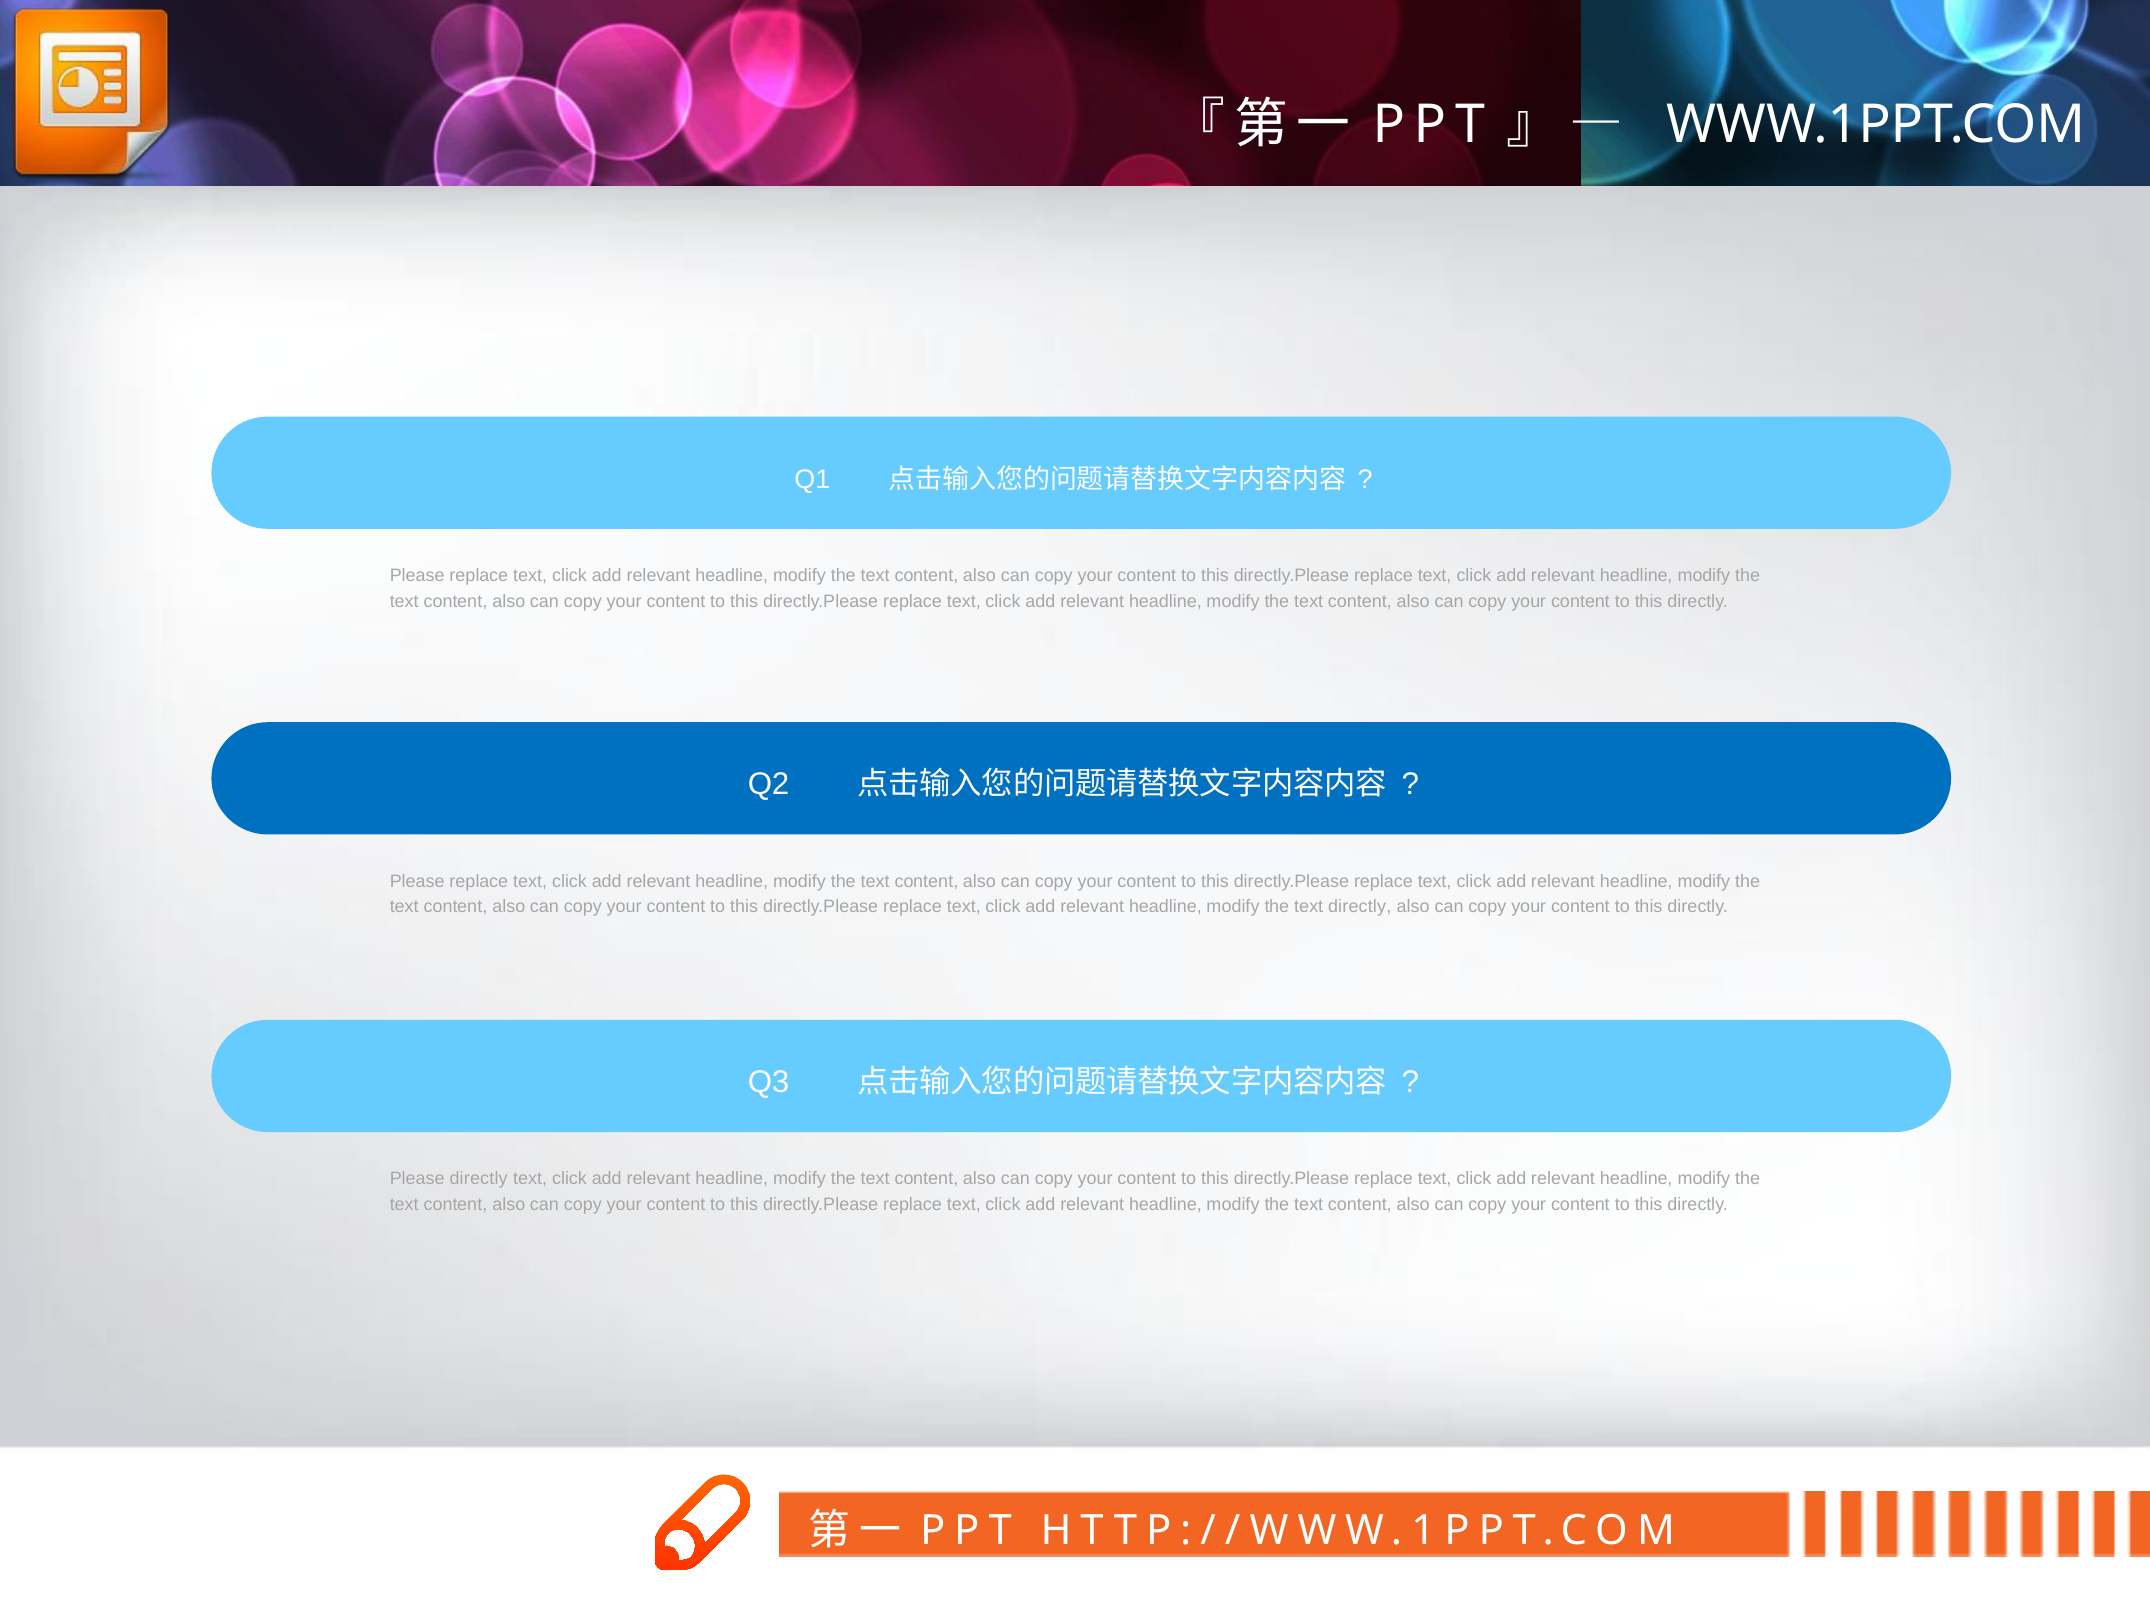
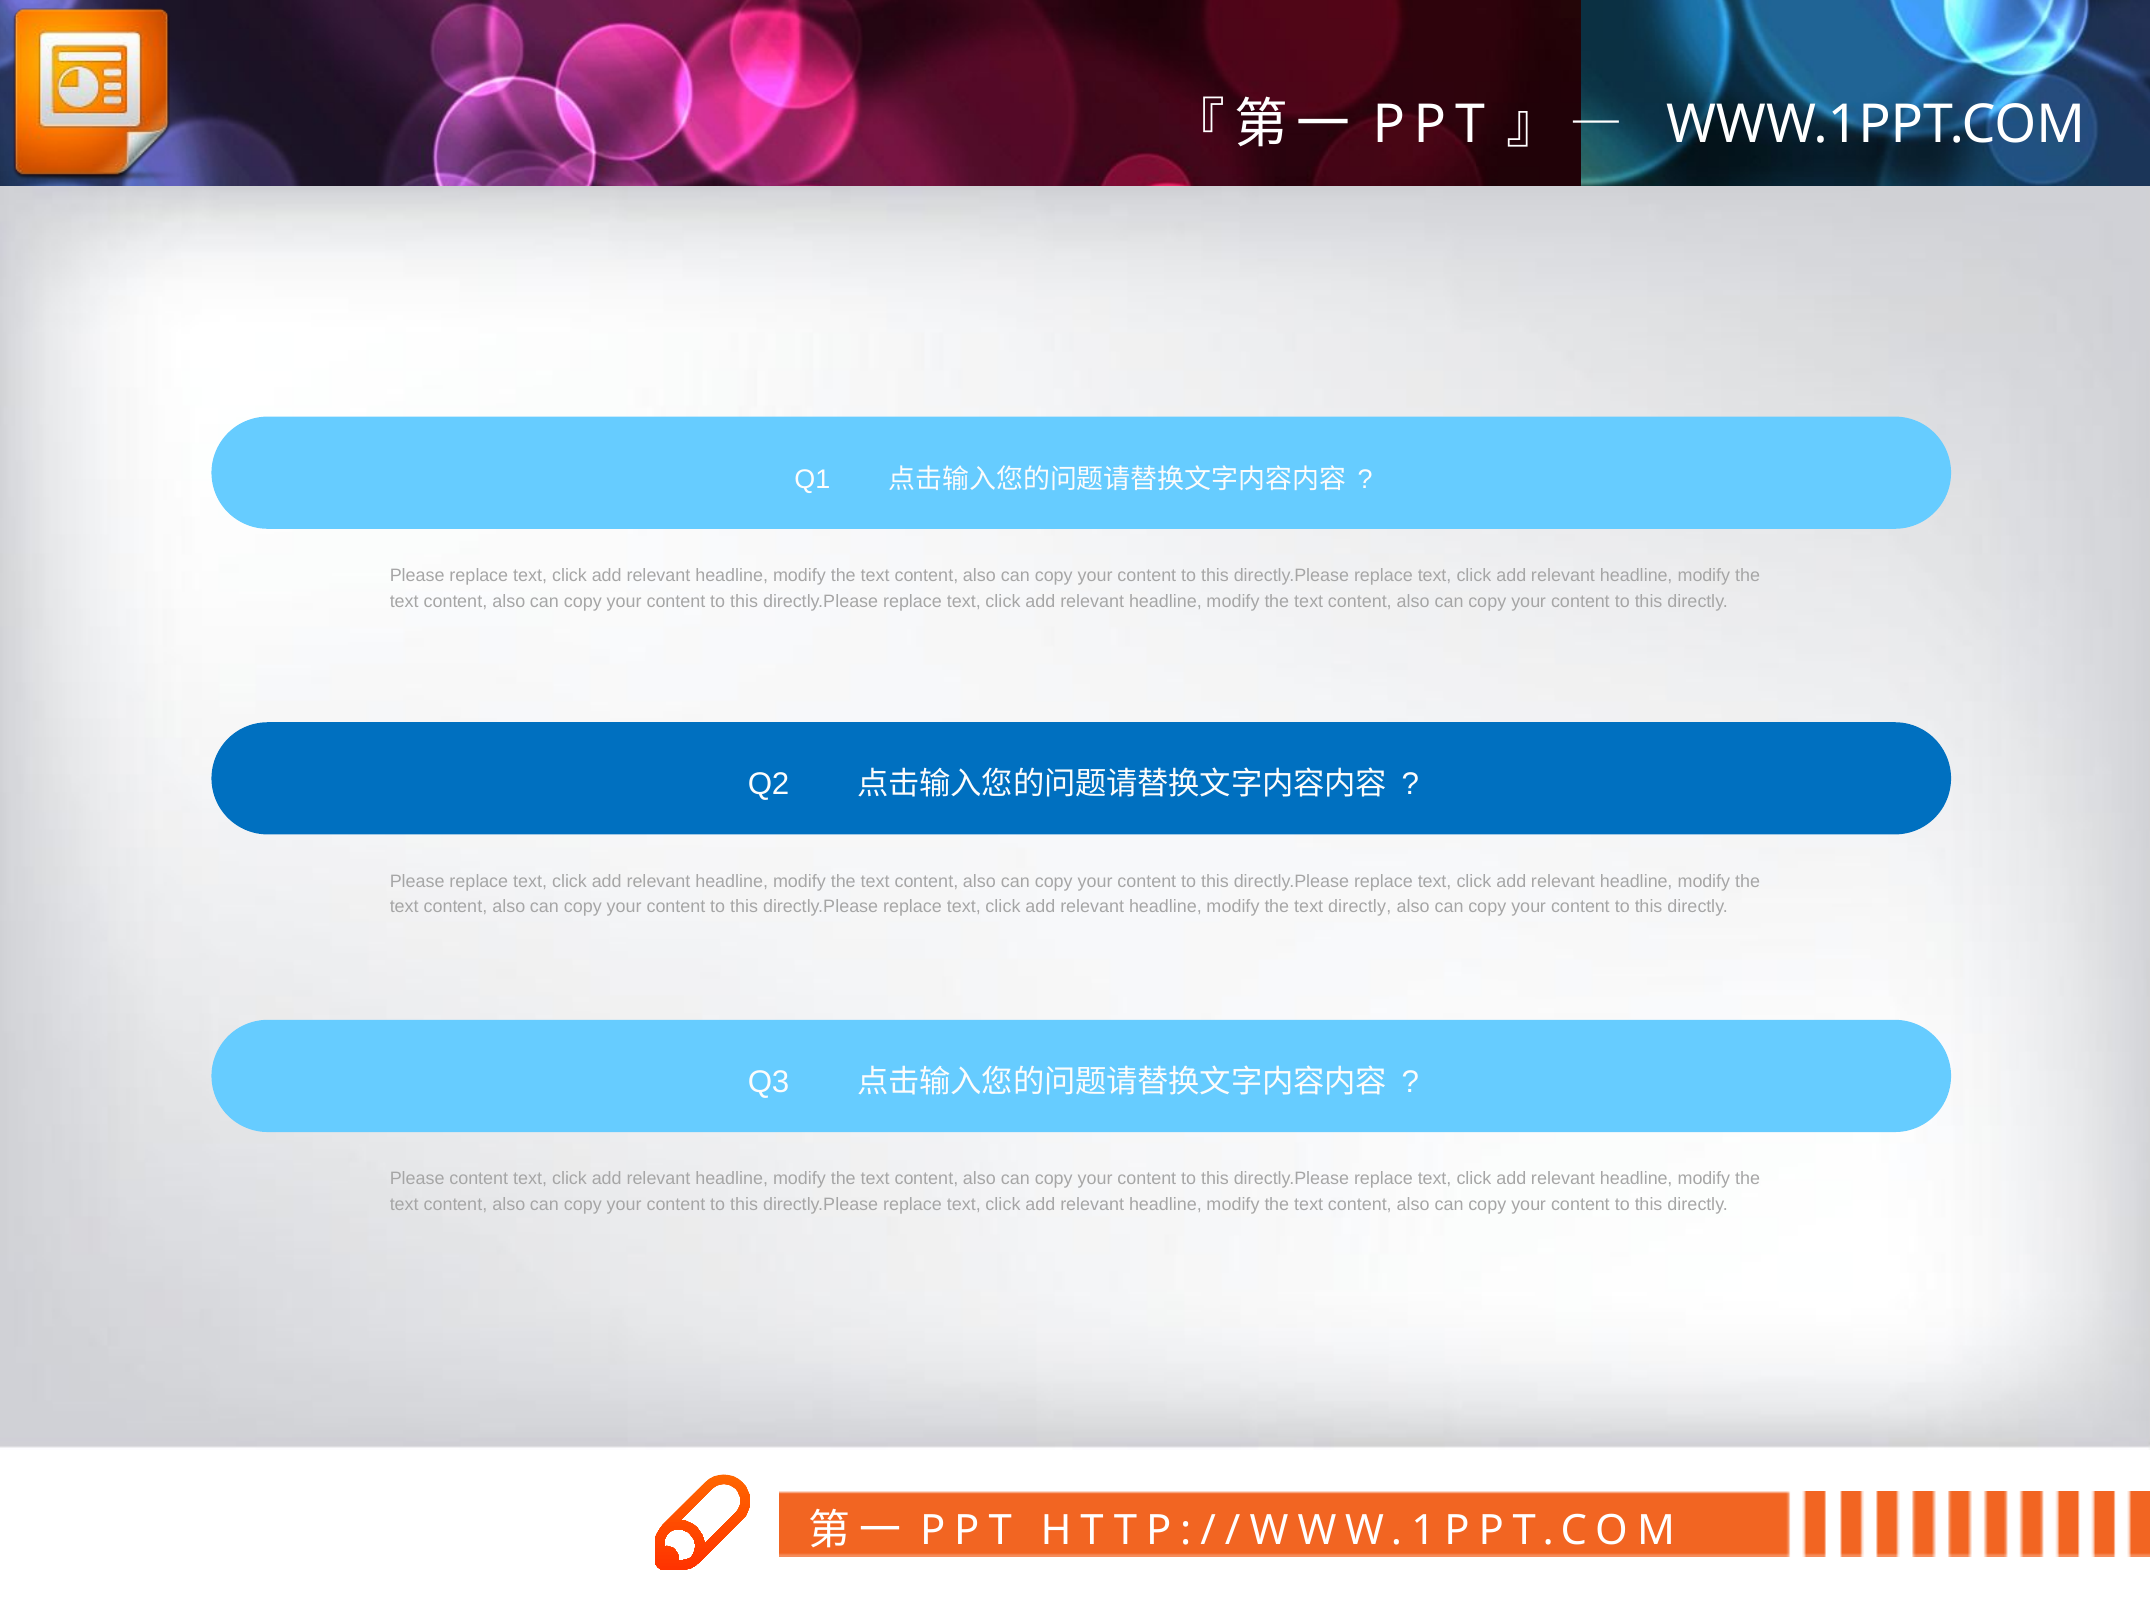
Please directly: directly -> content (479, 1179)
